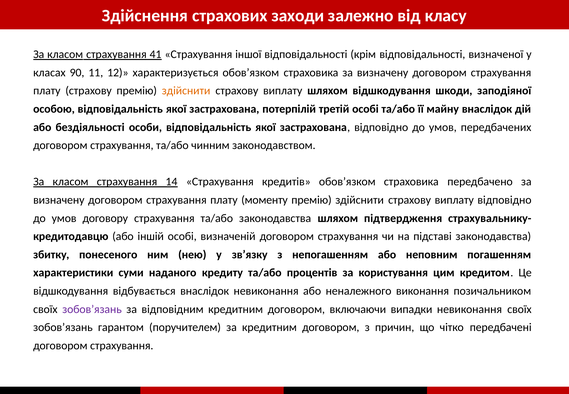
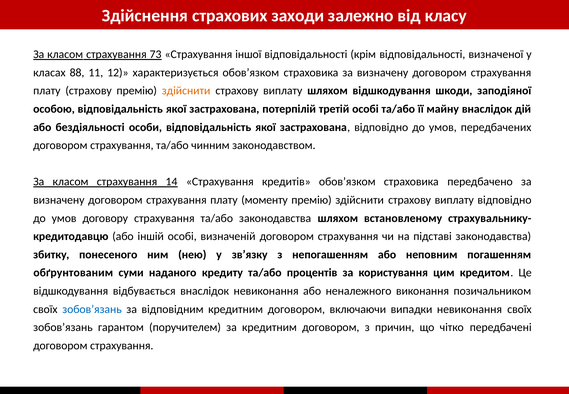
41: 41 -> 73 (156, 54)
90: 90 -> 88 (77, 73)
підтвердження: підтвердження -> встановленому (403, 218)
характеристики: характеристики -> обґрунтованим (73, 273)
зобов’язань colour: purple -> blue (92, 309)
